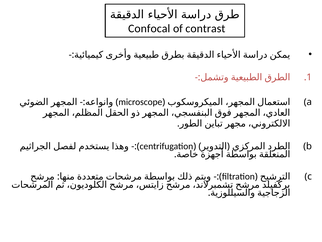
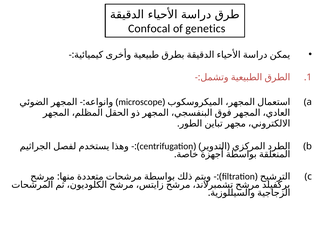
contrast: contrast -> genetics (205, 28)
